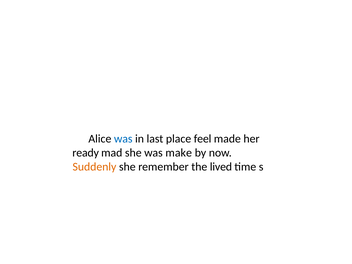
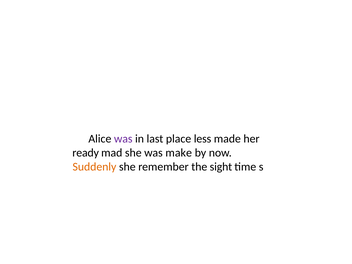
was colour: blue -> purple (123, 139)
feel: feel -> less (203, 139)
lived: lived -> sight (221, 167)
